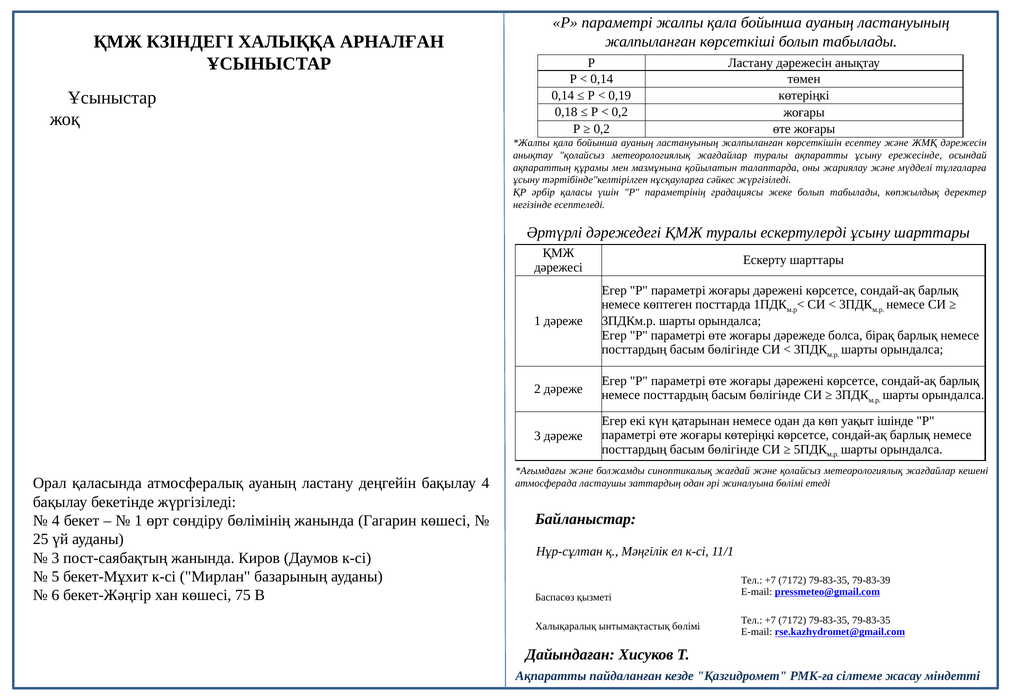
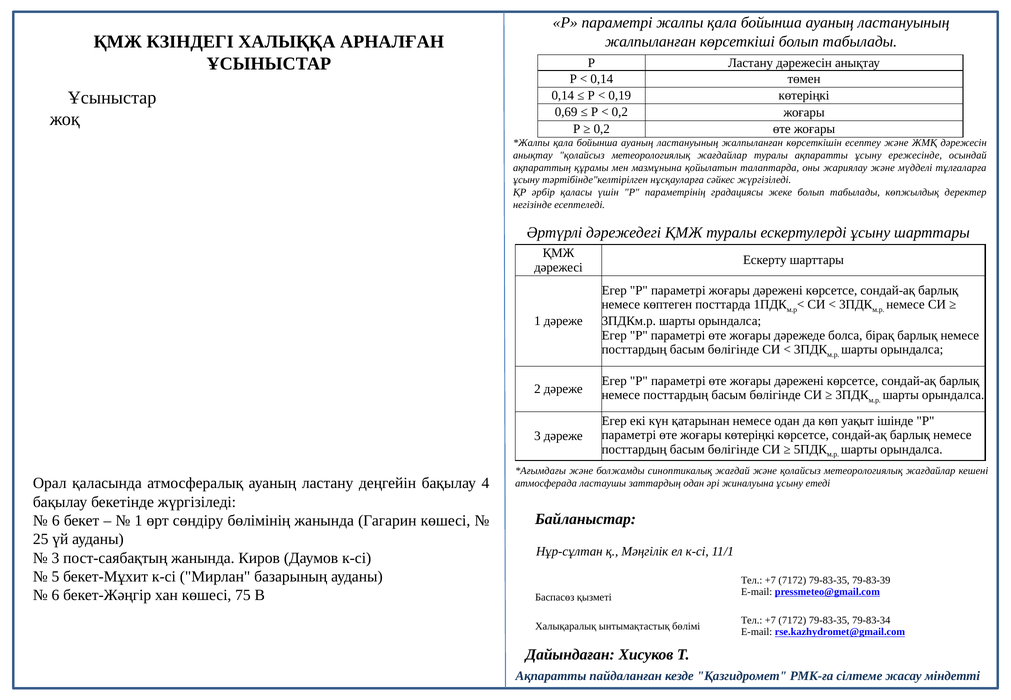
0,18: 0,18 -> 0,69 (566, 112)
жиналуына бөлімі: бөлімі -> ұсыну (790, 483)
4: 4 -> 6 (56, 520)
79-83-35 79-83-35: 79-83-35 -> 79-83-34 (871, 620)
